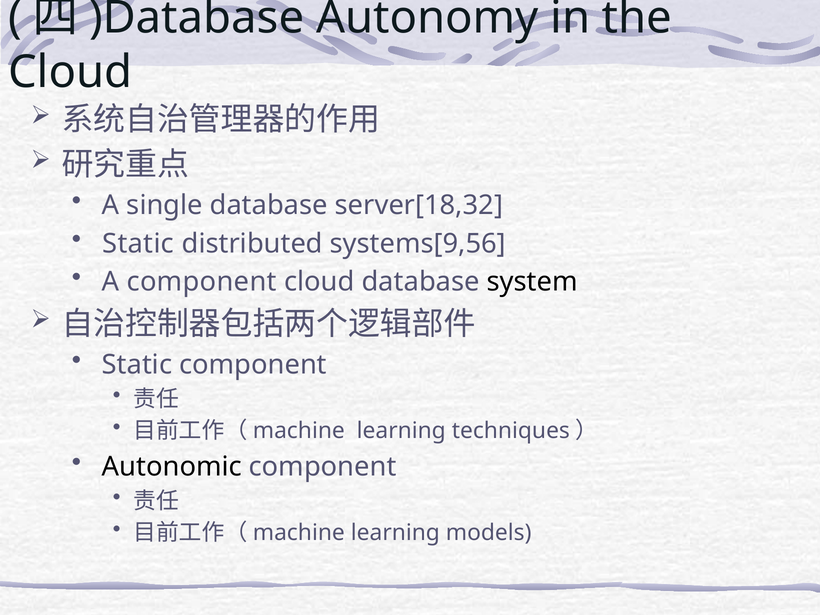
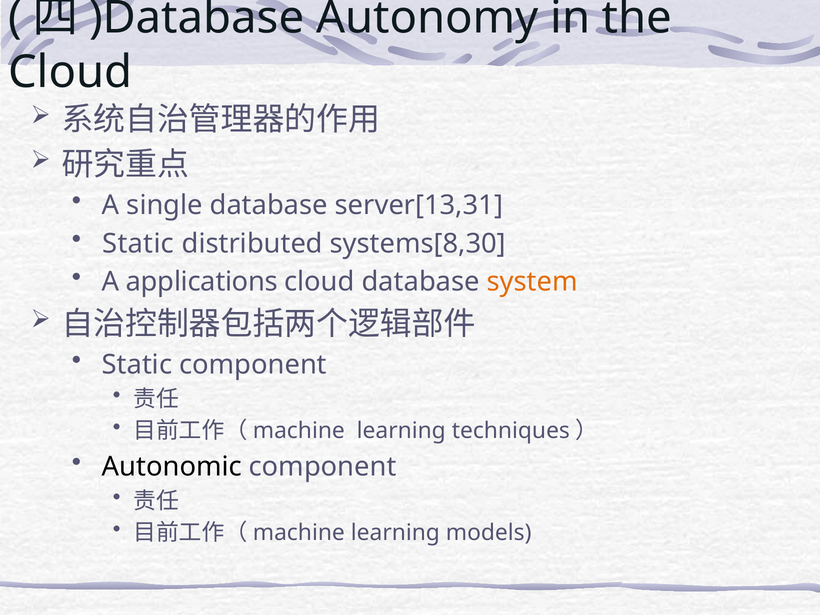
server[18,32: server[18,32 -> server[13,31 (419, 205)
systems[9,56: systems[9,56 -> systems[8,30 (418, 243)
A component: component -> applications (202, 282)
system colour: black -> orange (532, 282)
